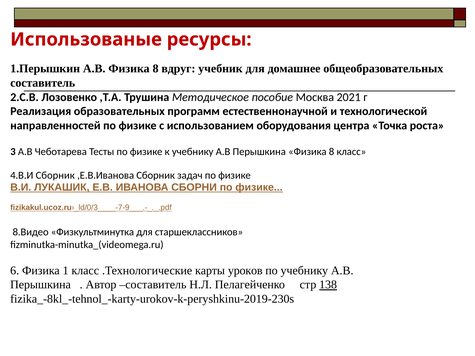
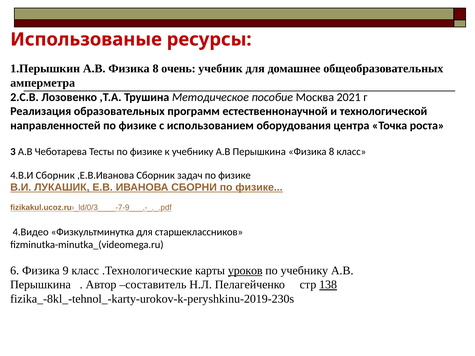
вдруг: вдруг -> очень (178, 69)
составитель: составитель -> амперметра (43, 83)
8.Видео: 8.Видео -> 4.Видео (31, 232)
1: 1 -> 9 (66, 271)
уроков underline: none -> present (245, 271)
